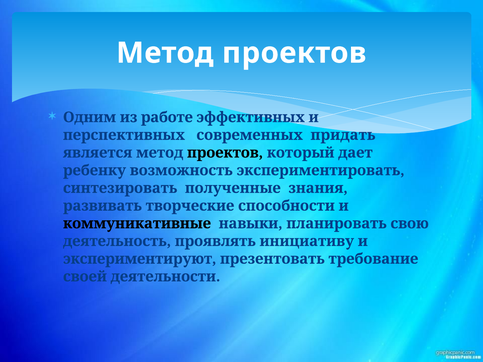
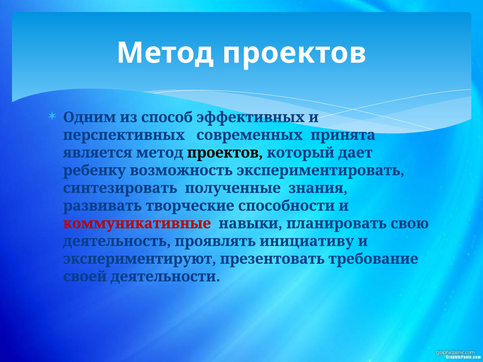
работе: работе -> способ (167, 117)
придать: придать -> принята (343, 135)
коммуникативные colour: black -> red (137, 224)
